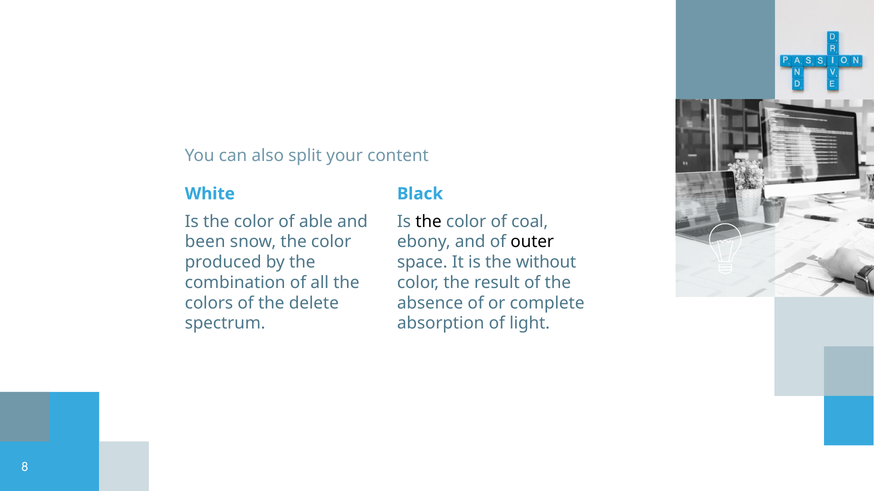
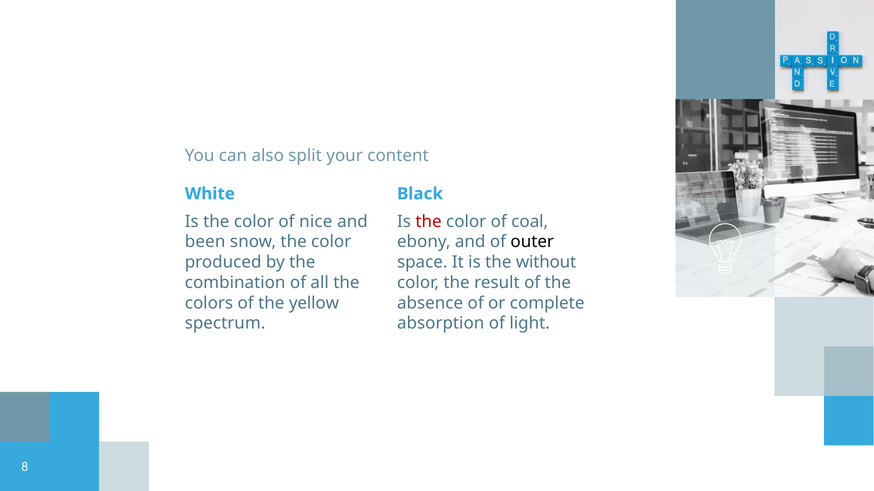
able: able -> nice (316, 222)
the colour: black -> red (429, 222)
delete: delete -> yellow (314, 303)
